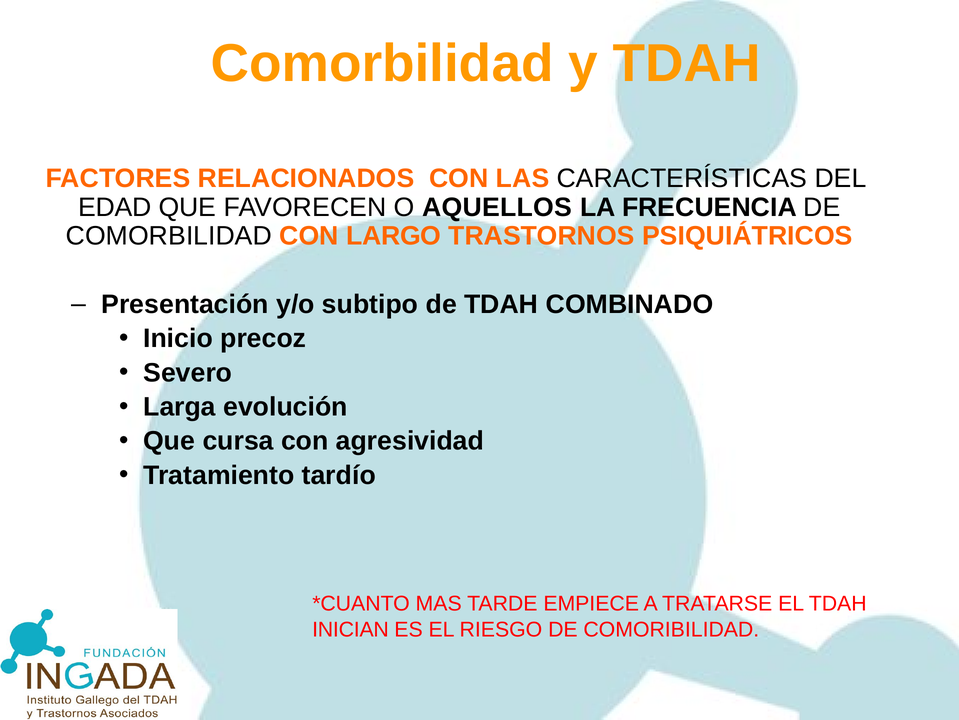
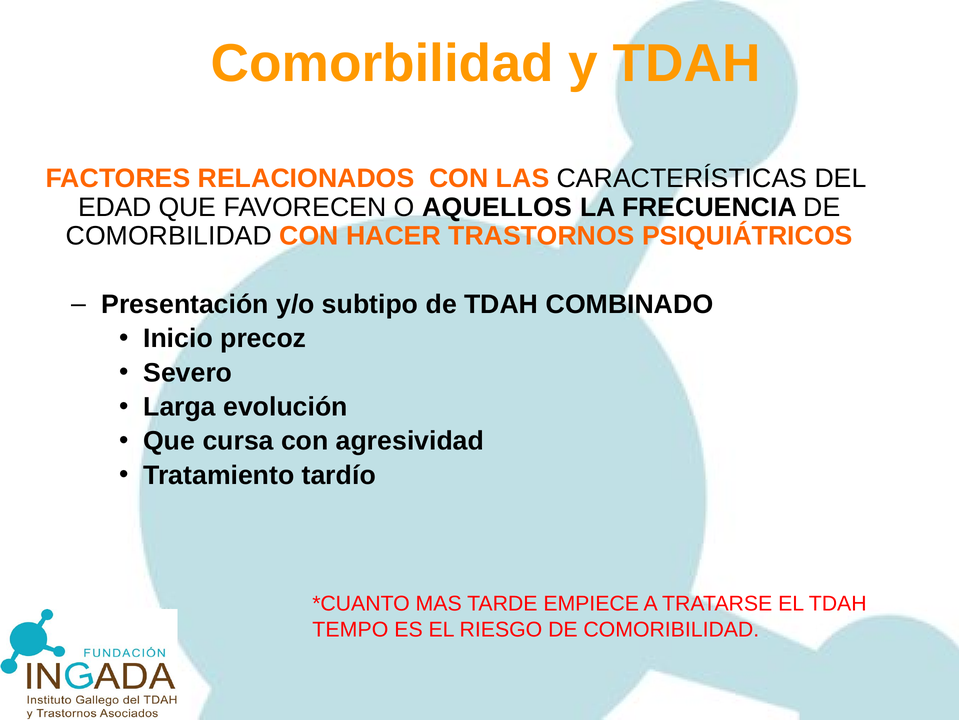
LARGO: LARGO -> HACER (393, 236)
INICIAN: INICIAN -> TEMPO (350, 629)
